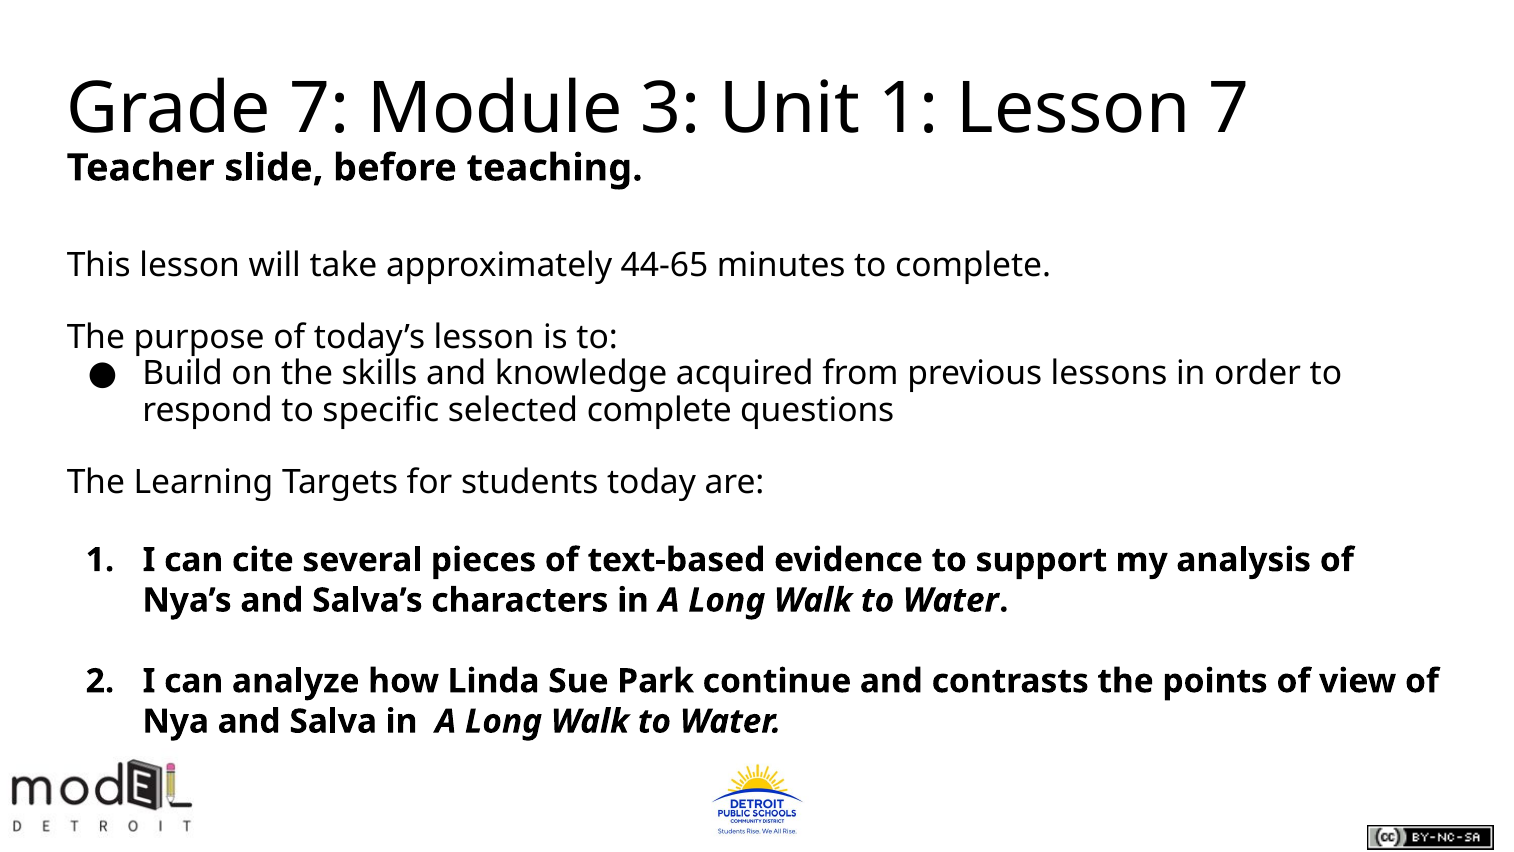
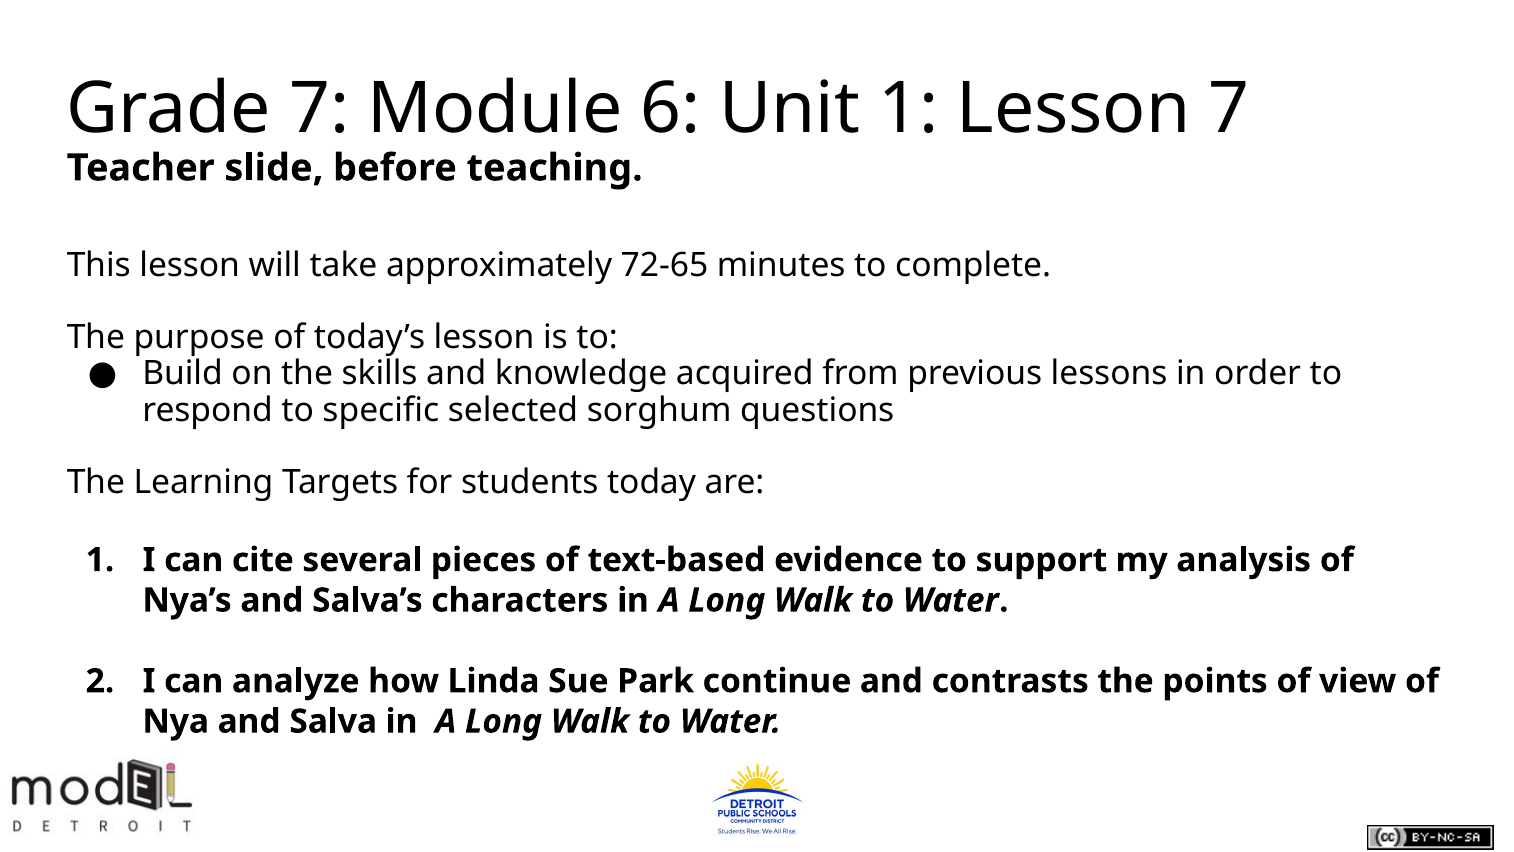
3: 3 -> 6 (671, 109)
44-65: 44-65 -> 72-65 (665, 265)
selected complete: complete -> sorghum (659, 410)
